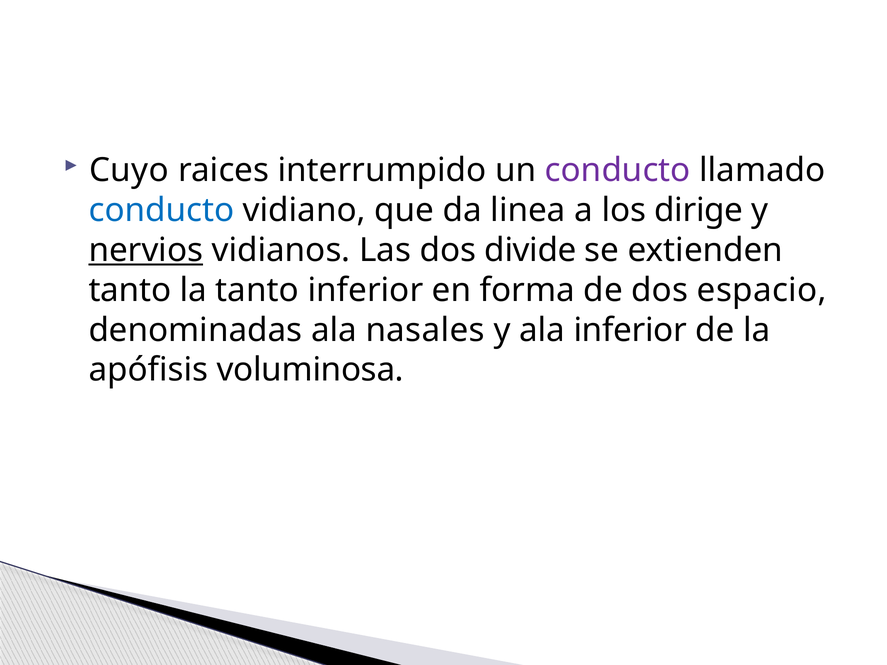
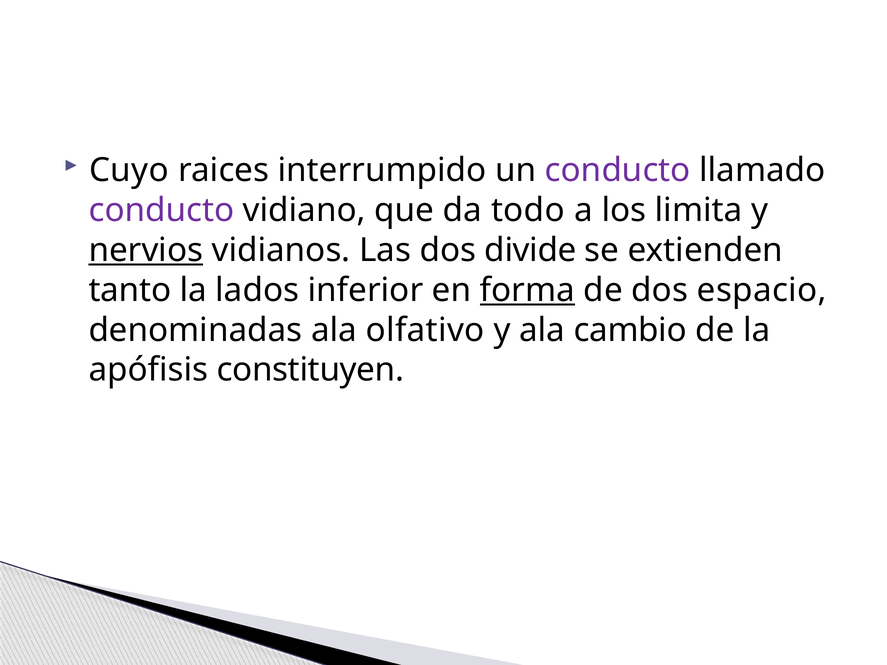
conducto colour: blue -> purple (161, 210)
linea: linea -> todo (528, 210)
dirige: dirige -> limita (699, 210)
la tanto: tanto -> lados (257, 290)
forma underline: none -> present (527, 290)
nasales: nasales -> olfativo (425, 330)
ala inferior: inferior -> cambio (630, 330)
voluminosa: voluminosa -> constituyen (310, 370)
